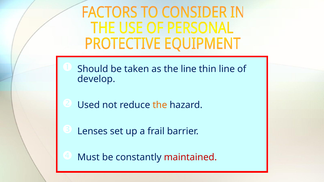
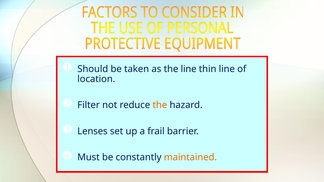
develop: develop -> location (96, 79)
Used: Used -> Filter (89, 105)
maintained colour: red -> orange (190, 157)
